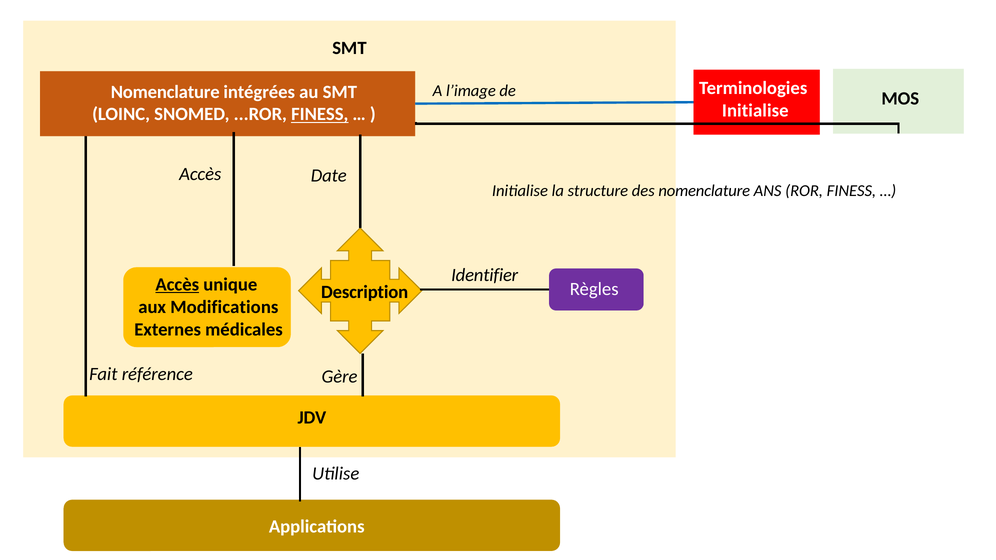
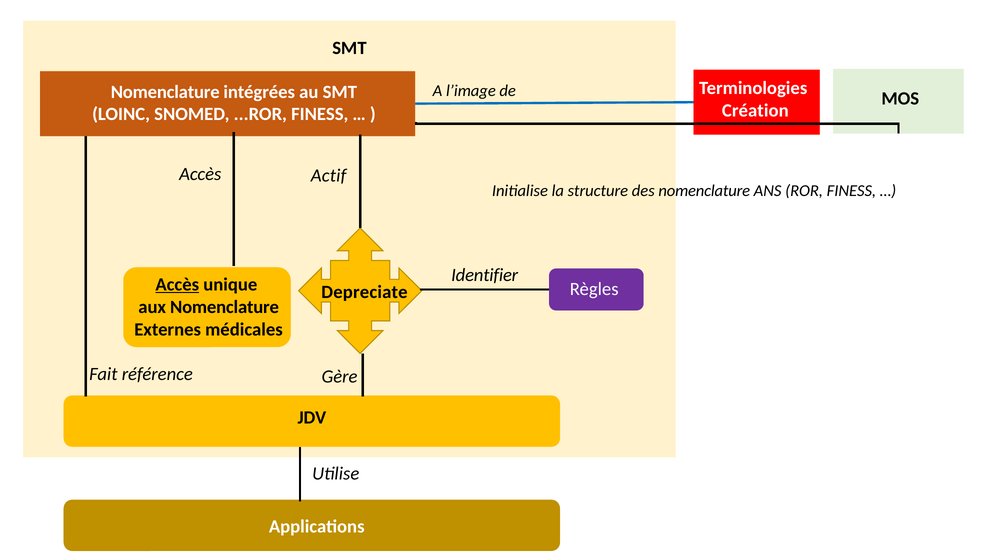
Initialise: Initialise -> Création (755, 111)
FINESS underline: present -> none (320, 114)
Date: Date -> Actif (329, 176)
Description: Description -> Depreciate (364, 292)
aux Modifications: Modifications -> Nomenclature (224, 307)
